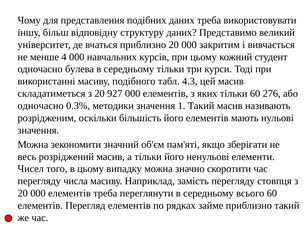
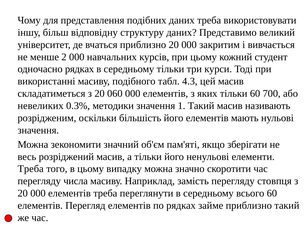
4: 4 -> 2 (64, 57)
одночасно булева: булева -> рядках (80, 69)
927: 927 -> 060 (115, 94)
276: 276 -> 700 (272, 94)
одночасно: одночасно -> невеликих (41, 106)
Чисел: Чисел -> Треба (31, 169)
